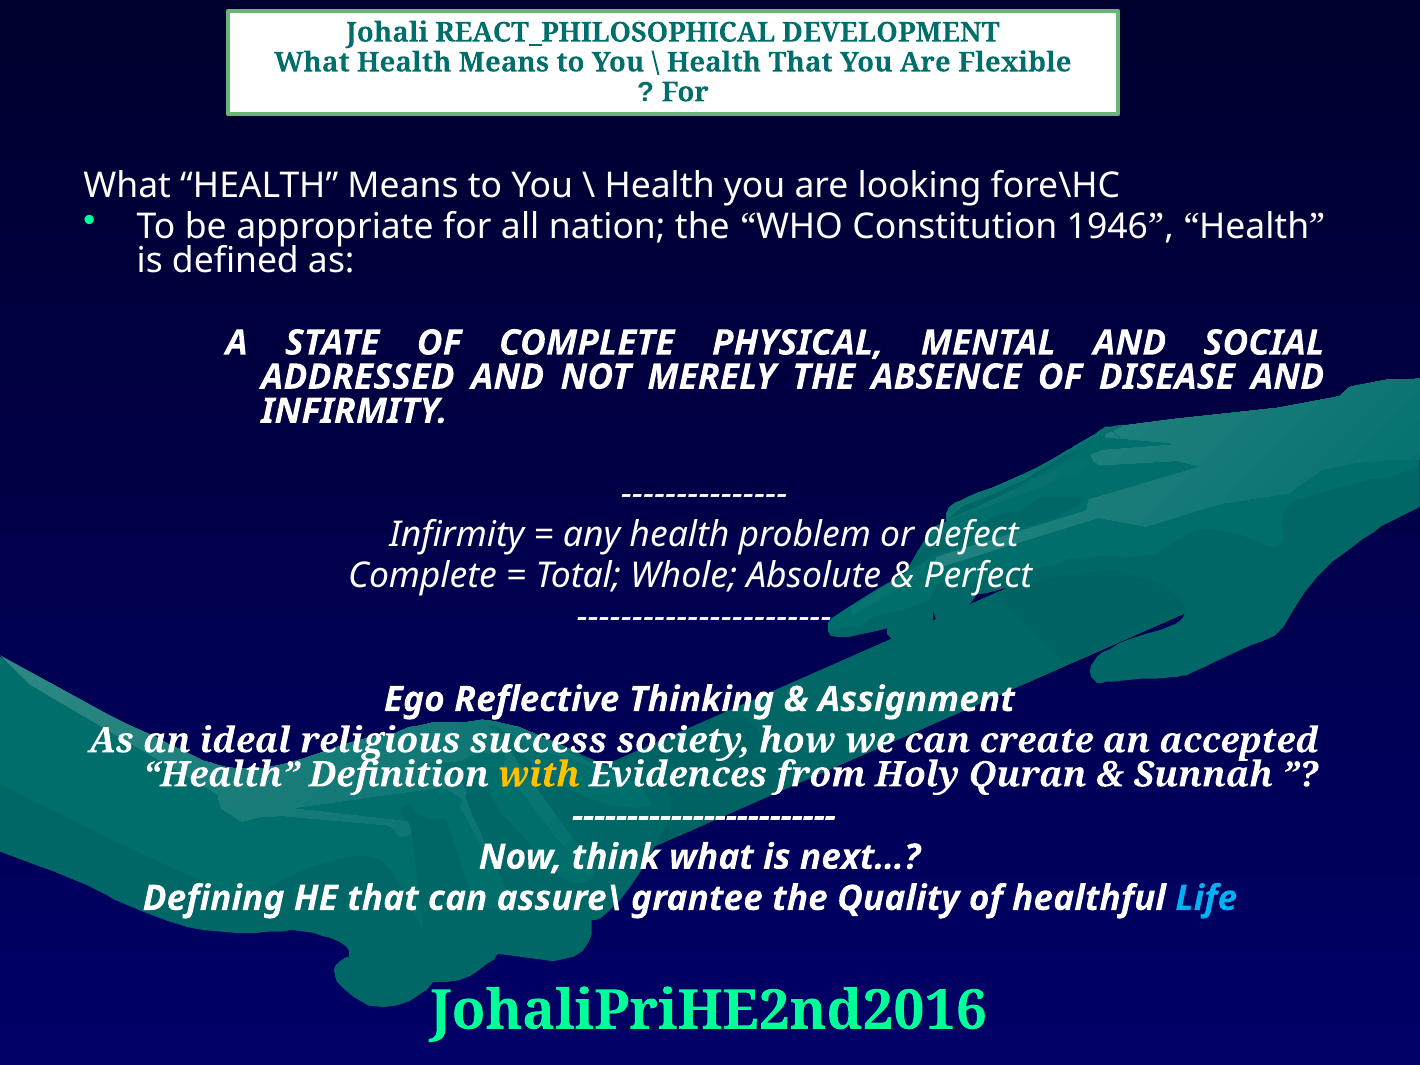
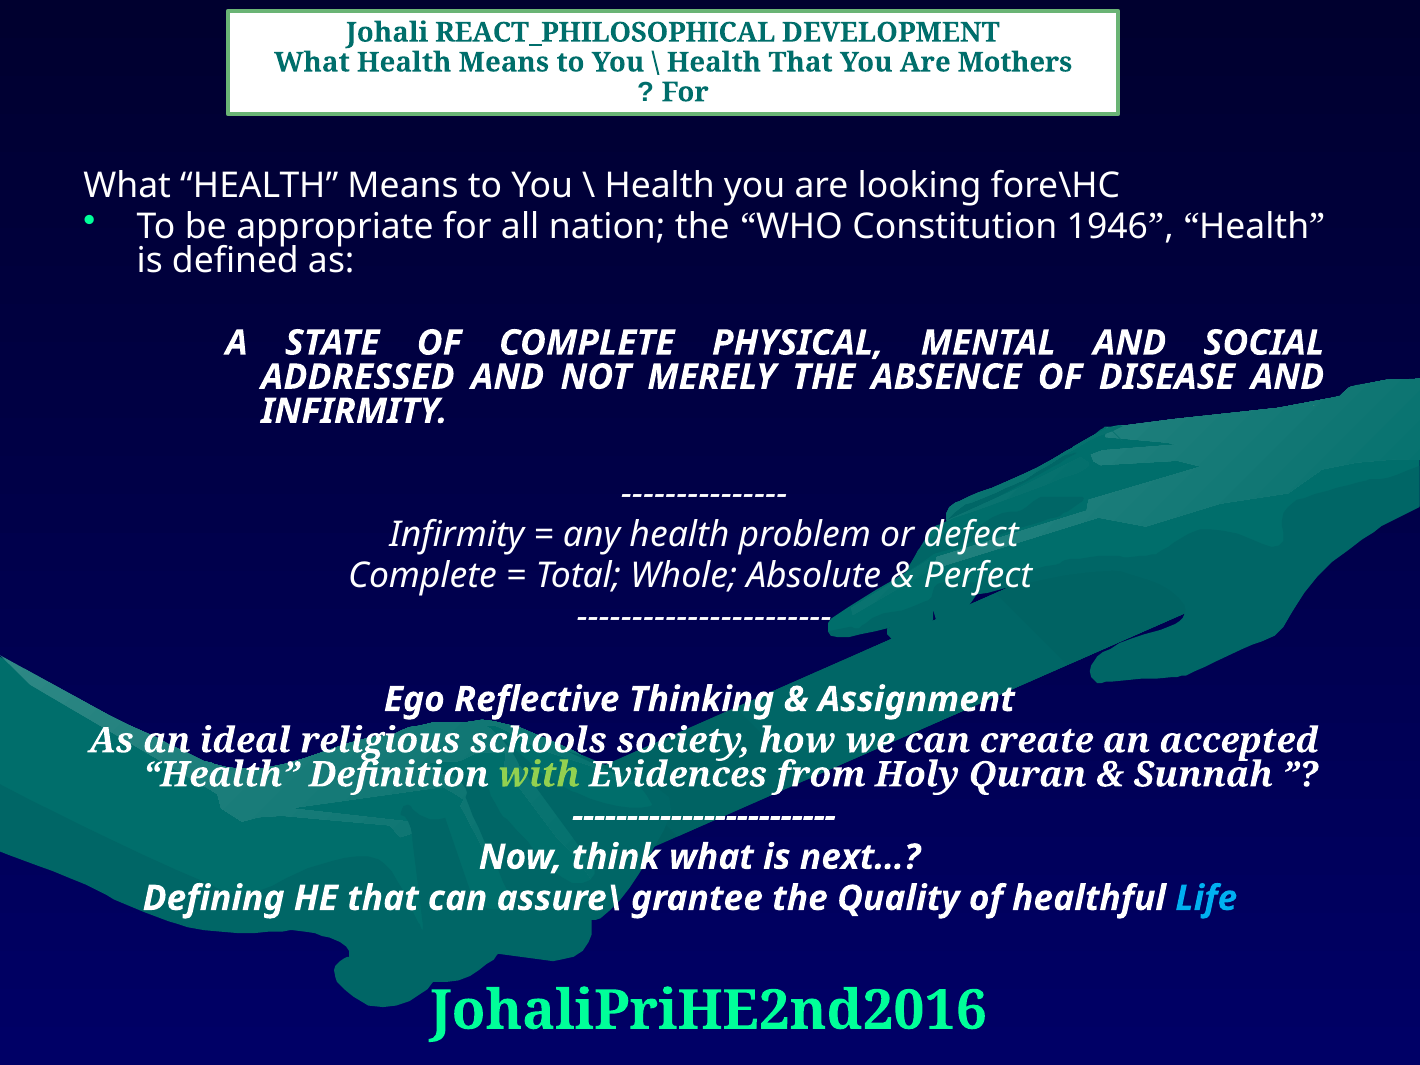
Flexible: Flexible -> Mothers (1015, 62)
success: success -> schools (538, 741)
with colour: yellow -> light green (539, 775)
